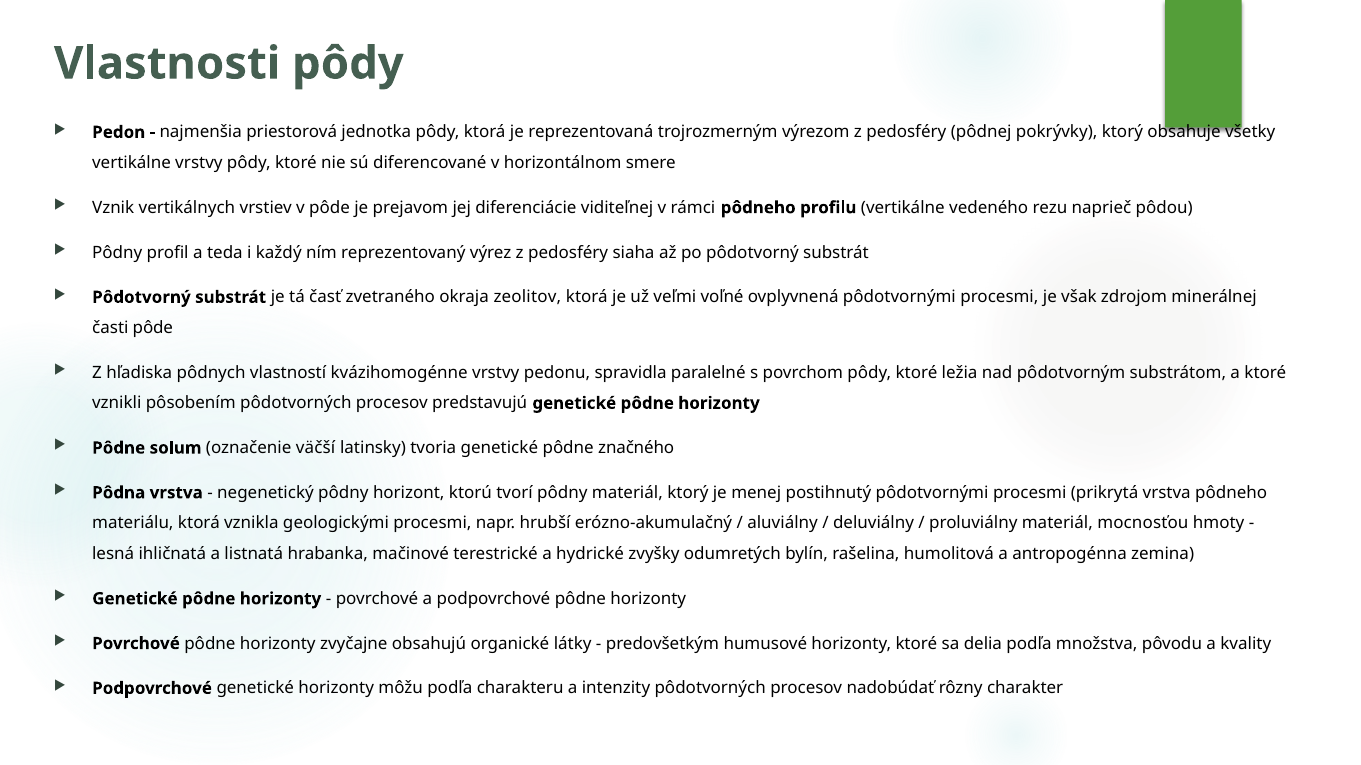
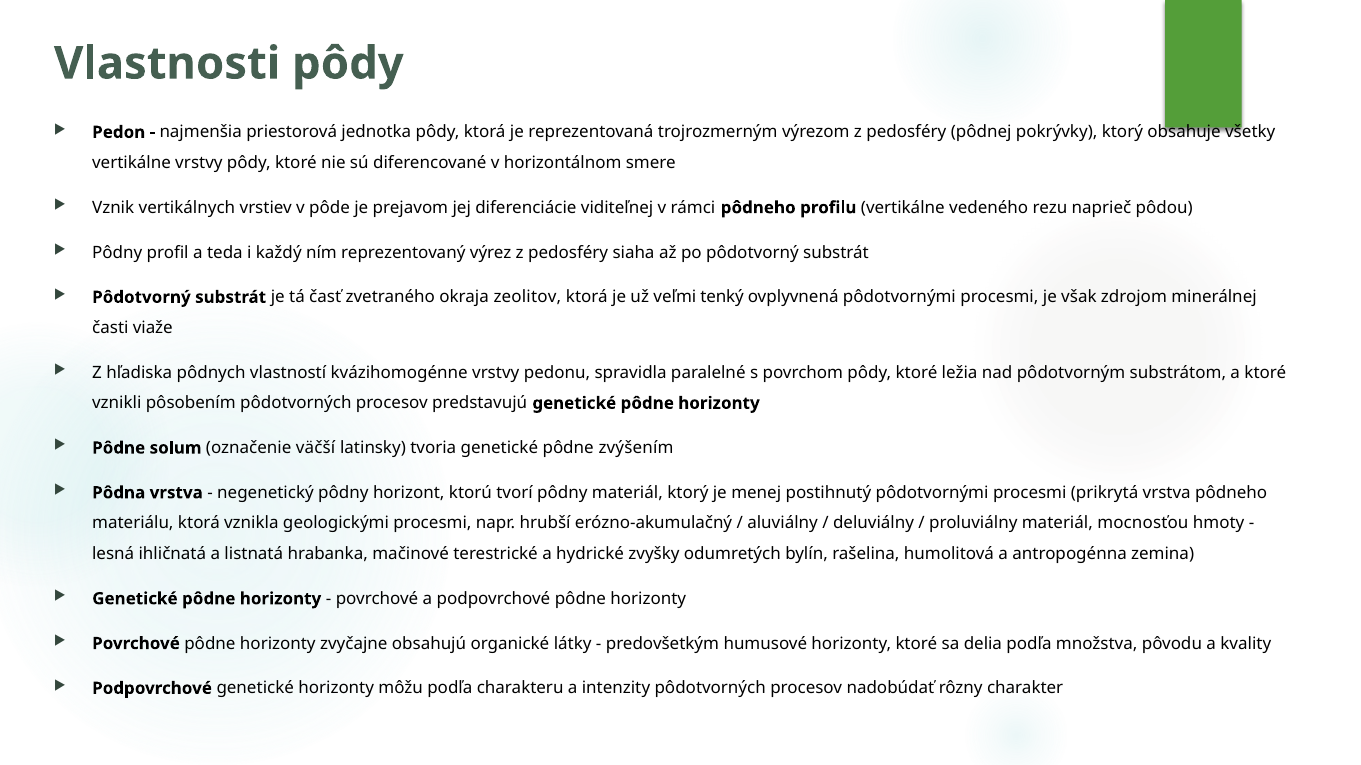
voľné: voľné -> tenký (722, 297)
časti pôde: pôde -> viaže (153, 328)
značného: značného -> zvýšením (636, 448)
